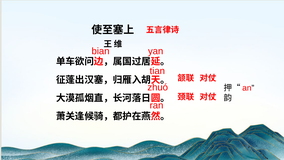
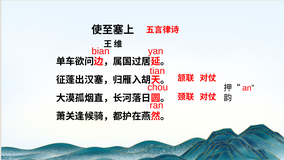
zhuó: zhuó -> chou (158, 87)
